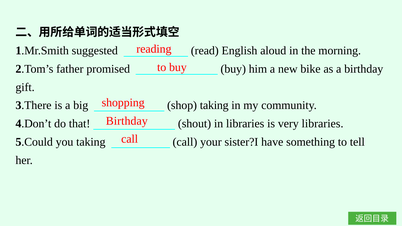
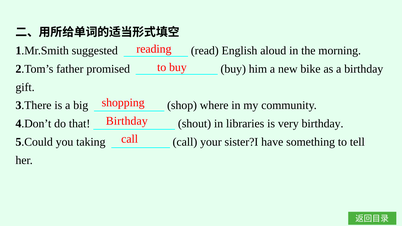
shop taking: taking -> where (214, 105)
very libraries: libraries -> birthday (323, 124)
